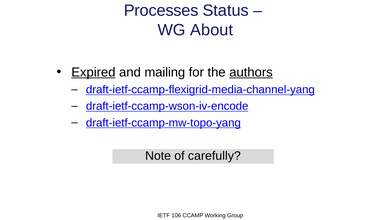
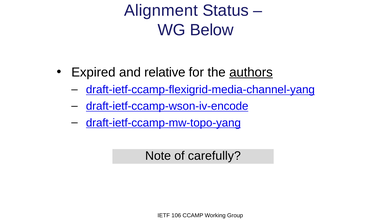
Processes: Processes -> Alignment (161, 10)
About: About -> Below (212, 30)
Expired underline: present -> none (93, 72)
mailing: mailing -> relative (165, 72)
